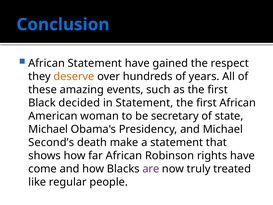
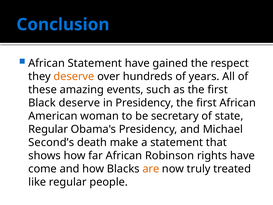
Black decided: decided -> deserve (79, 103)
in Statement: Statement -> Presidency (145, 103)
Michael: Michael -> Regular (48, 129)
are colour: purple -> orange (151, 169)
